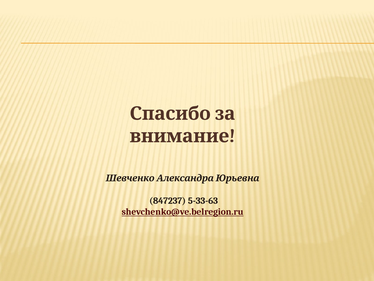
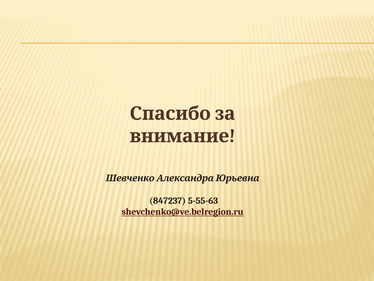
5-33-63: 5-33-63 -> 5-55-63 (203, 200)
